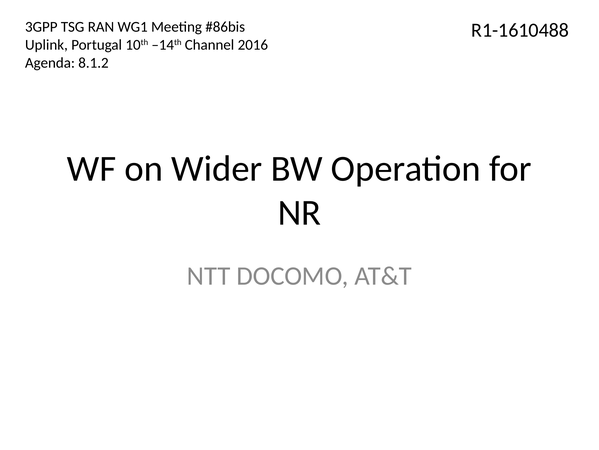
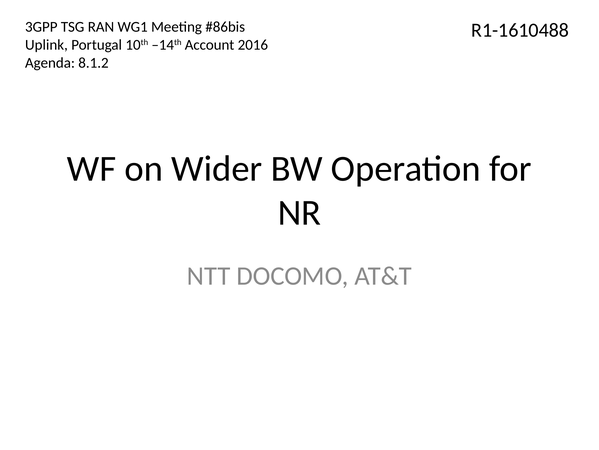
Channel: Channel -> Account (210, 45)
